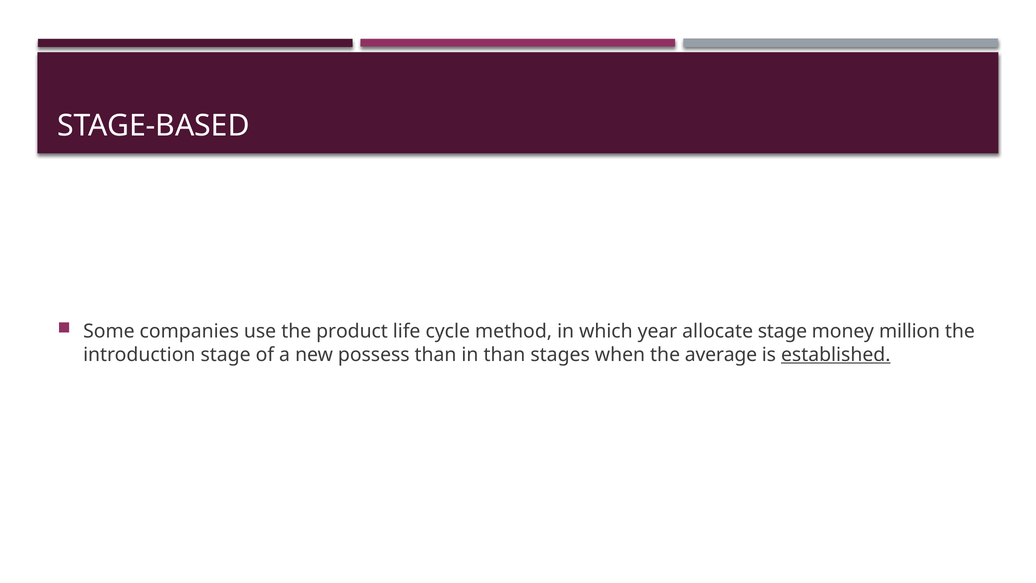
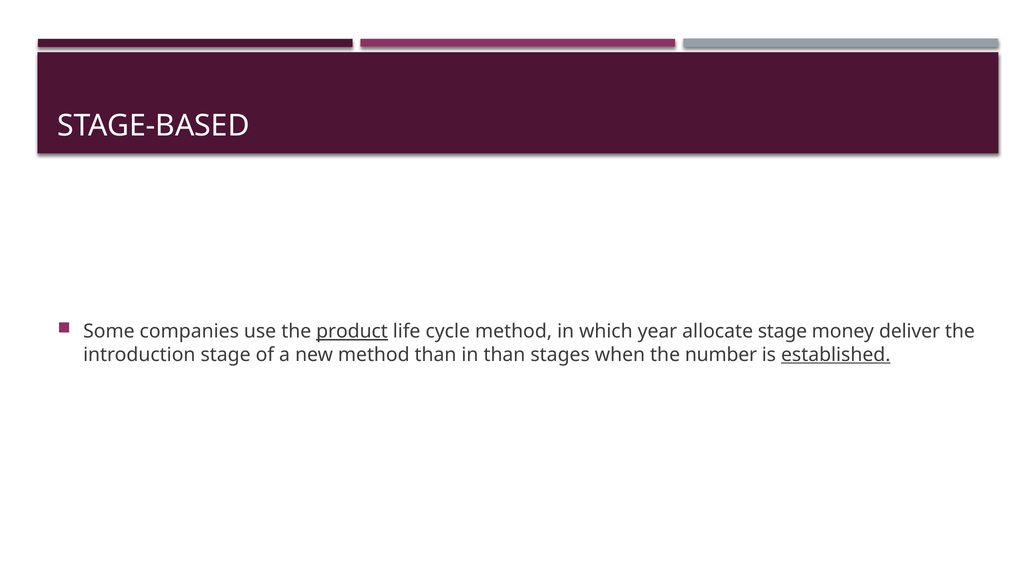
product underline: none -> present (352, 331)
million: million -> deliver (910, 331)
new possess: possess -> method (374, 355)
average: average -> number (721, 355)
